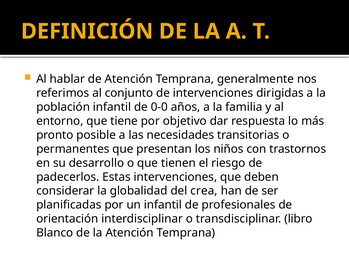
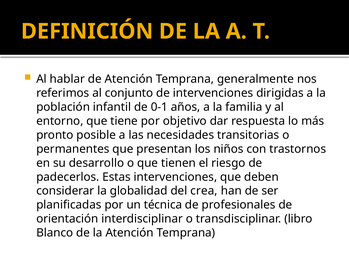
0-0: 0-0 -> 0-1 (159, 107)
un infantil: infantil -> técnica (163, 205)
